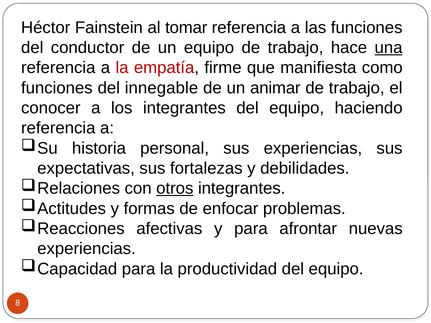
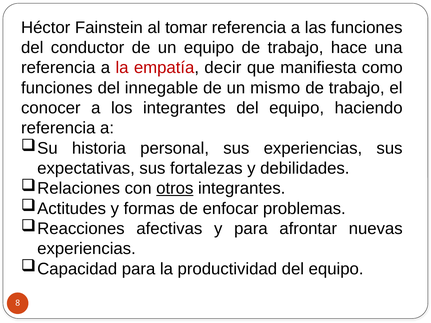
una underline: present -> none (389, 48)
firme: firme -> decir (223, 68)
animar: animar -> mismo (275, 88)
